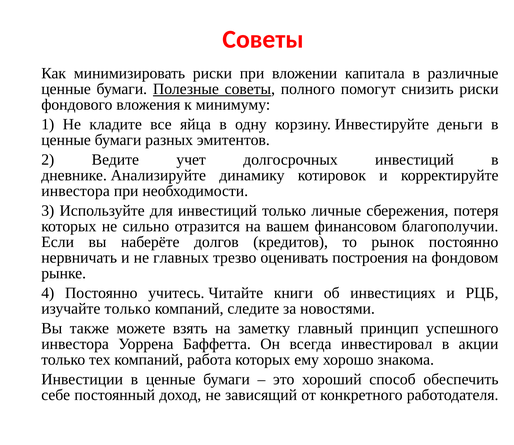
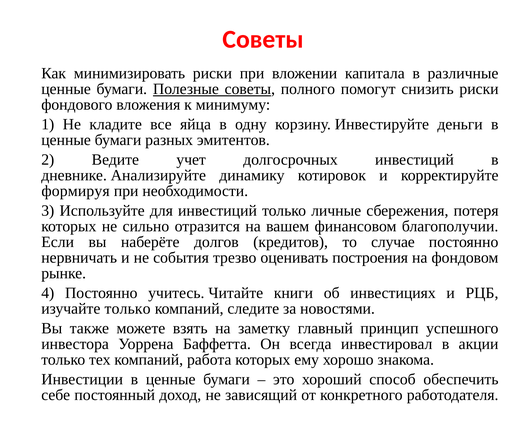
инвестора: инвестора -> формируя (76, 191)
рынок: рынок -> случае (393, 242)
главных: главных -> события (181, 258)
